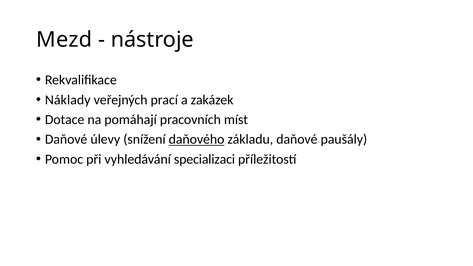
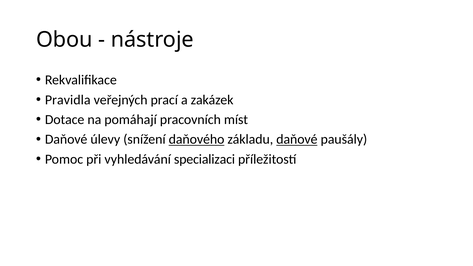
Mezd: Mezd -> Obou (64, 40)
Náklady: Náklady -> Pravidla (68, 100)
daňové underline: none -> present (297, 139)
